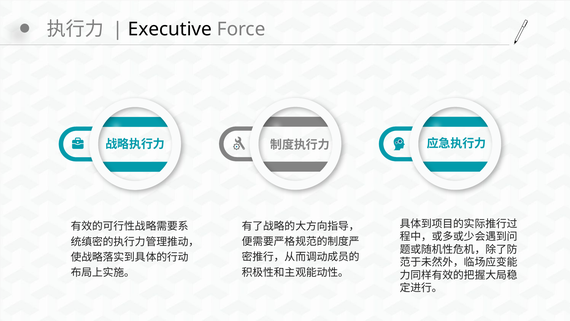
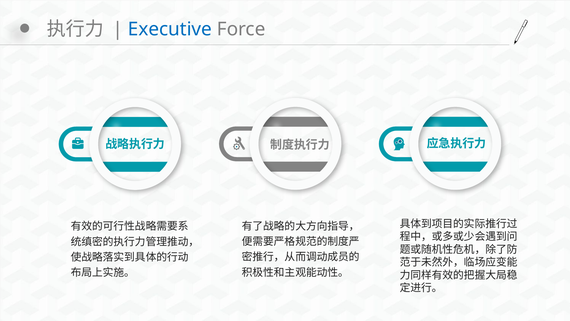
Executive colour: black -> blue (170, 29)
